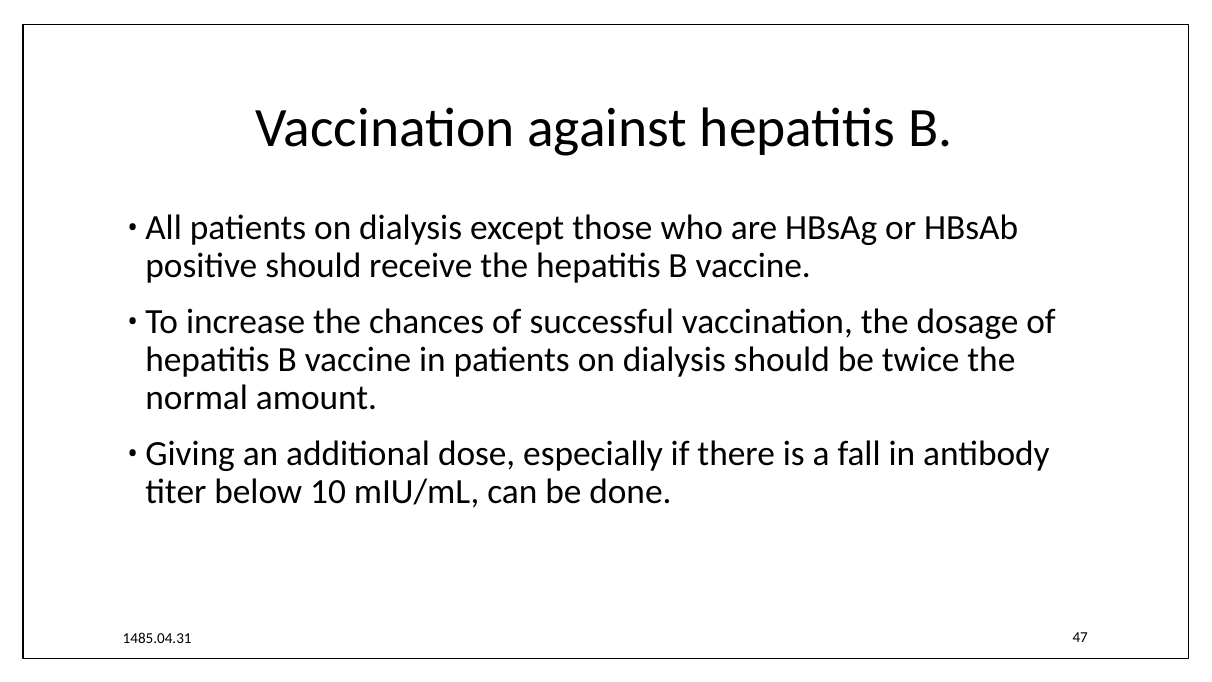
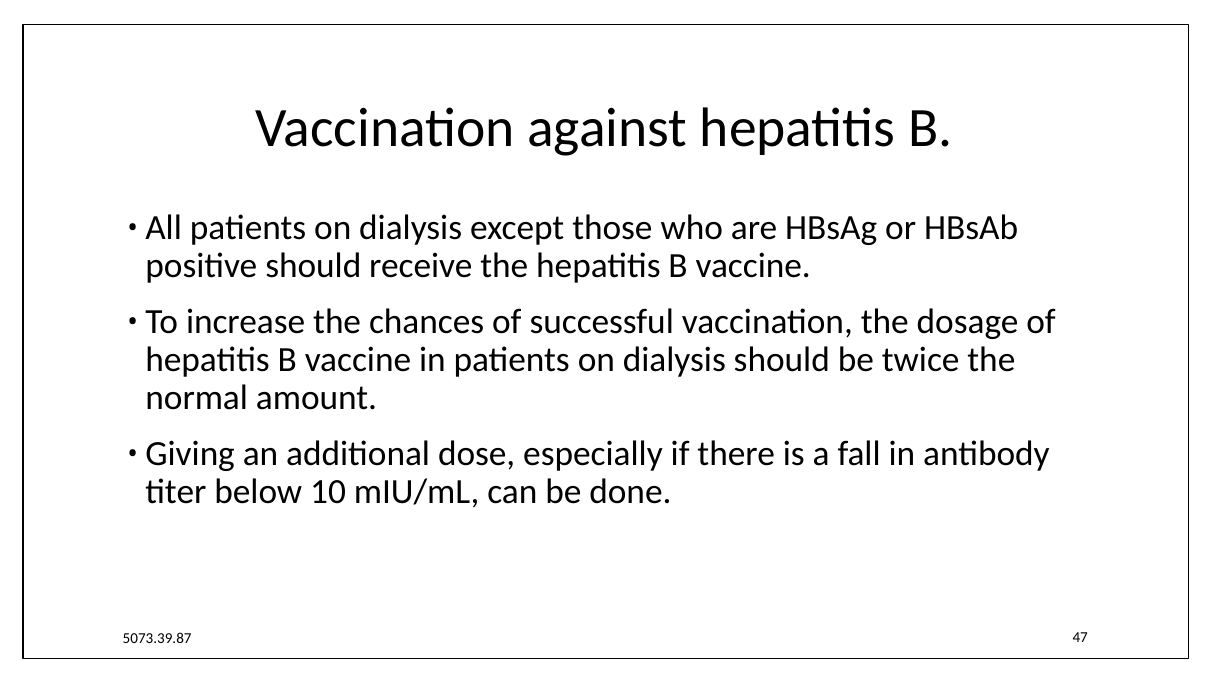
1485.04.31: 1485.04.31 -> 5073.39.87 (157, 638)
